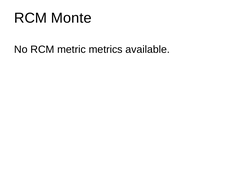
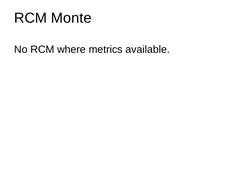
metric: metric -> where (72, 49)
